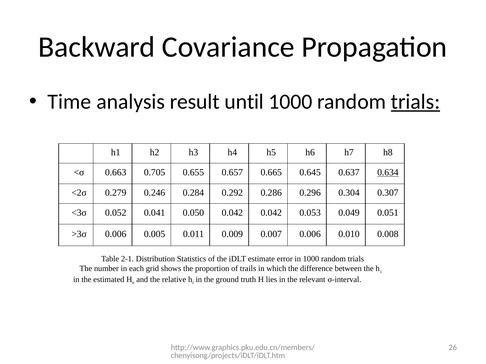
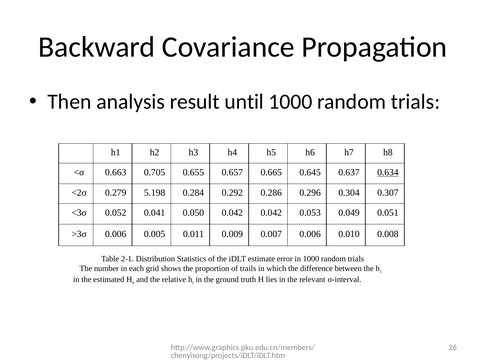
Time: Time -> Then (69, 102)
trials underline: present -> none (416, 102)
0.246: 0.246 -> 5.198 (155, 193)
